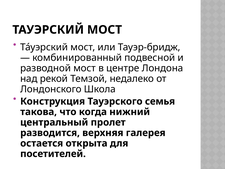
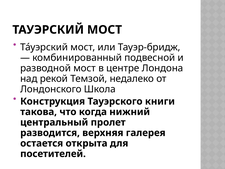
семья: семья -> книги (160, 101)
